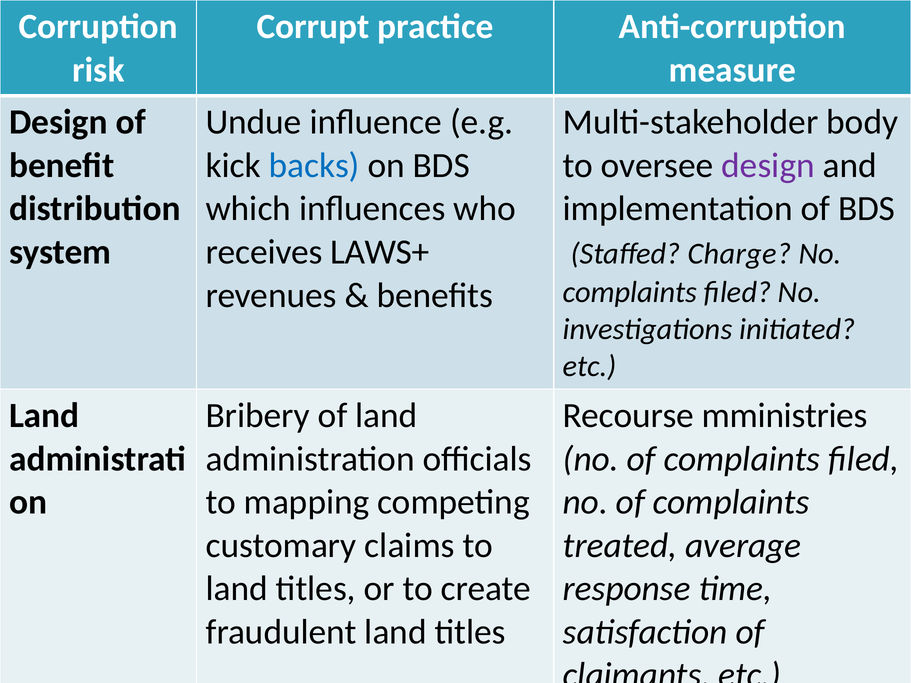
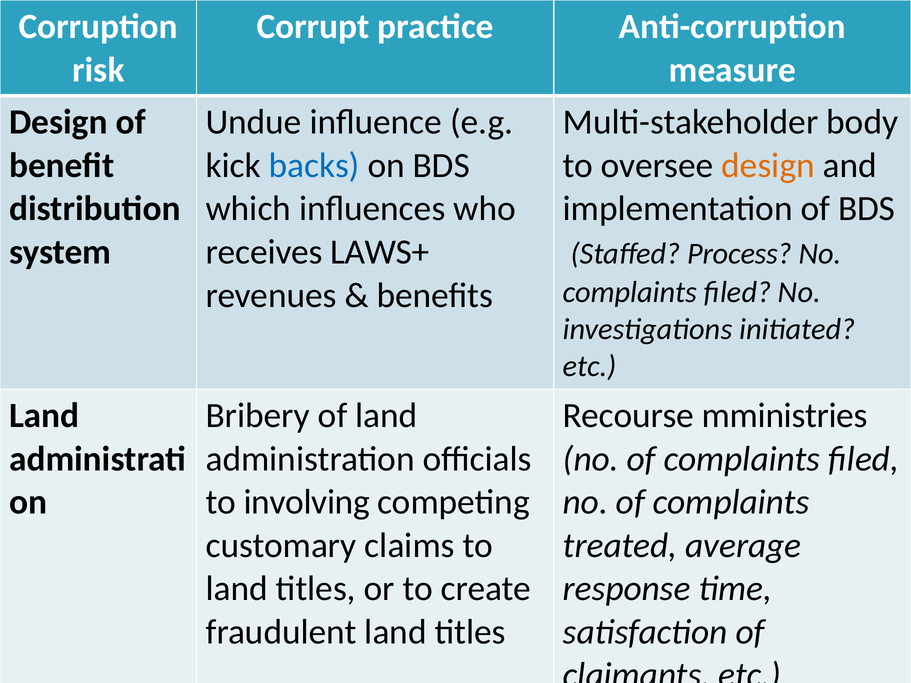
design colour: purple -> orange (768, 166)
Charge: Charge -> Process (740, 254)
mapping: mapping -> involving (307, 502)
